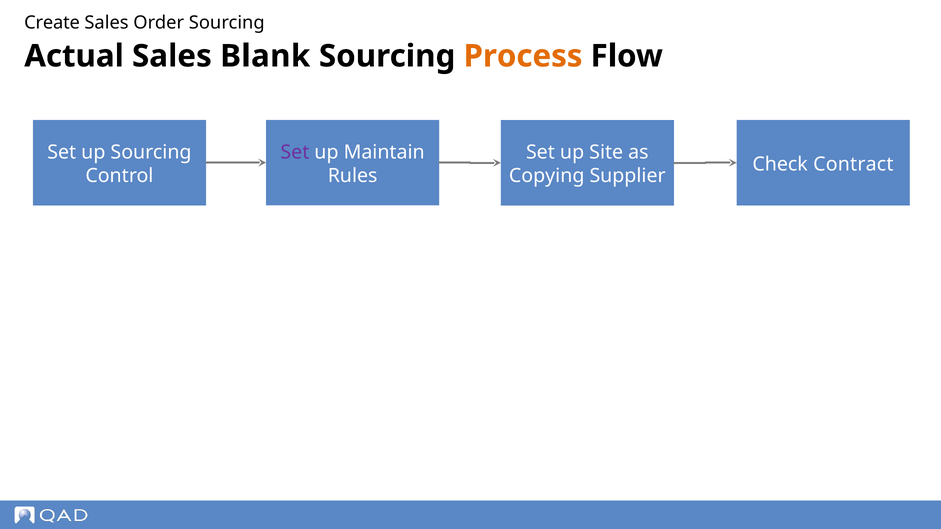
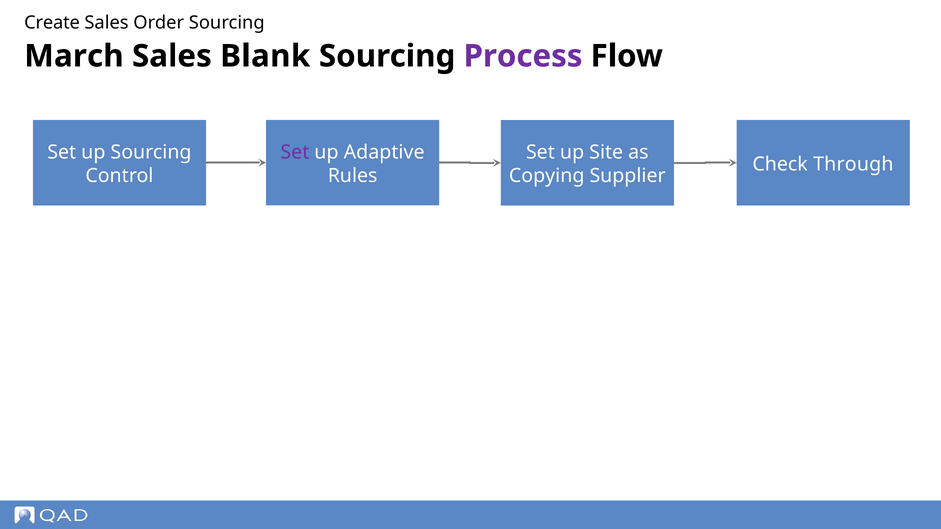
Actual: Actual -> March (74, 56)
Process colour: orange -> purple (523, 56)
Maintain: Maintain -> Adaptive (384, 152)
Contract: Contract -> Through (853, 164)
